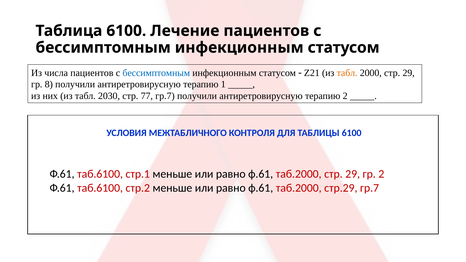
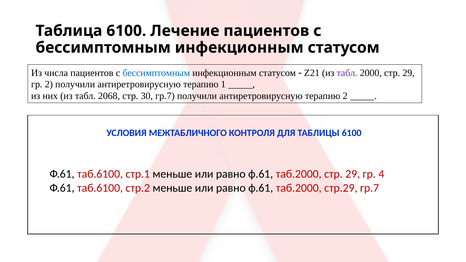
табл colour: orange -> purple (347, 73)
гр 8: 8 -> 2 (49, 84)
2030: 2030 -> 2068 (109, 96)
77: 77 -> 30 (147, 96)
гр 2: 2 -> 4 (381, 174)
